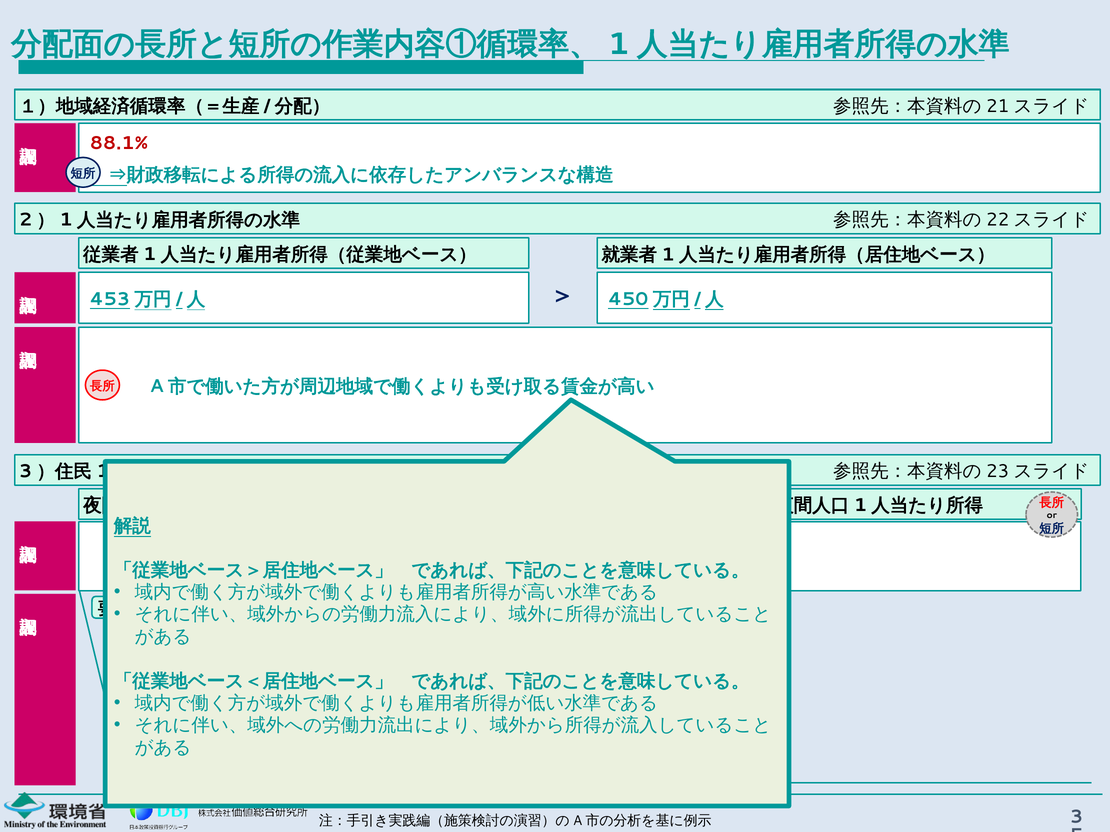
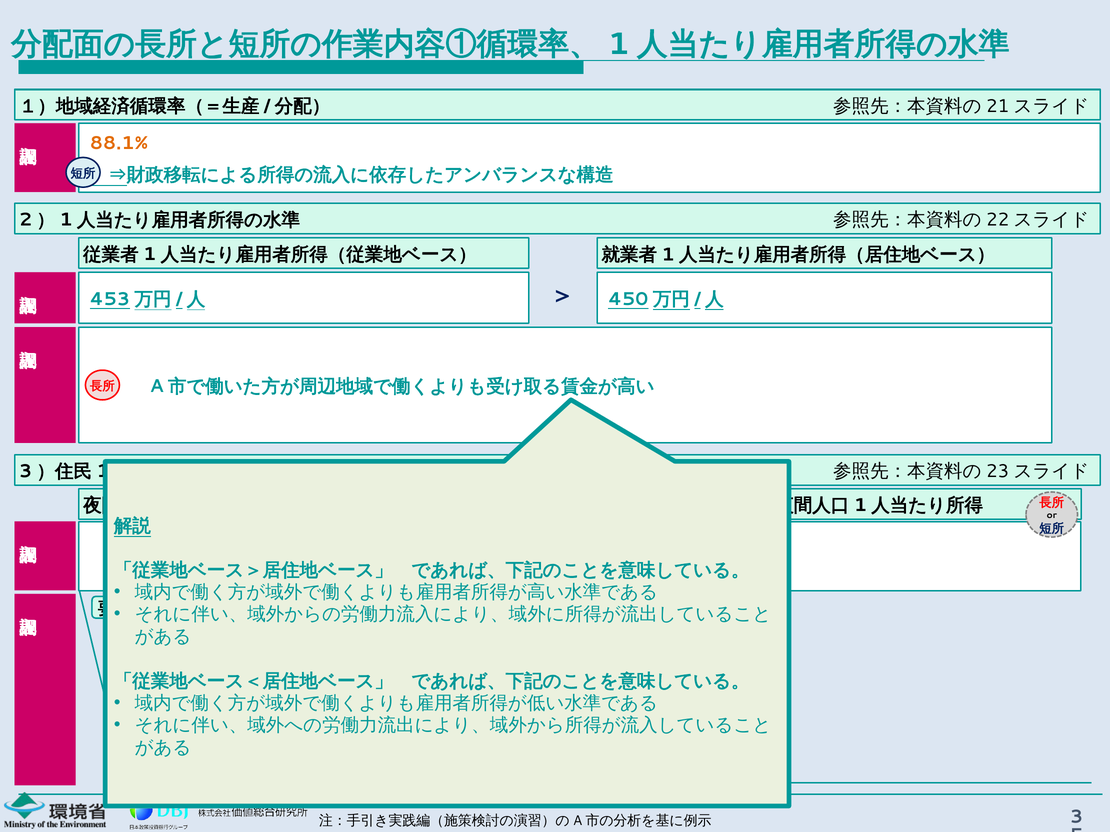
88.1% colour: red -> orange (119, 143)
